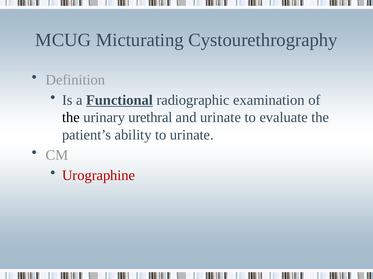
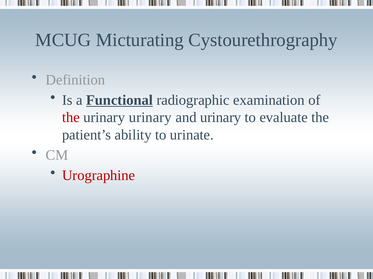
the colour: black -> red (71, 118)
urinary urethral: urethral -> urinary (150, 118)
and urinate: urinate -> urinary (221, 118)
